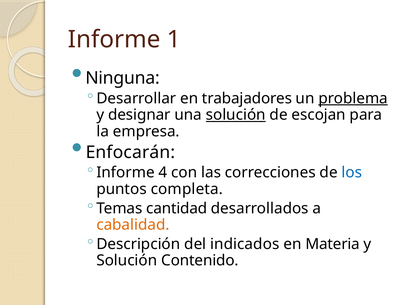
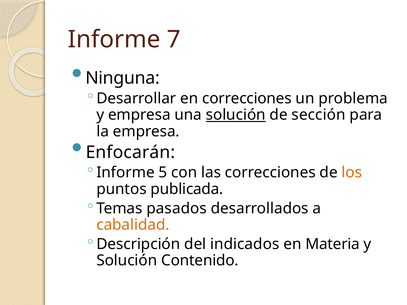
1: 1 -> 7 (174, 39)
en trabajadores: trabajadores -> correcciones (247, 98)
problema underline: present -> none (353, 98)
y designar: designar -> empresa (139, 115)
escojan: escojan -> sección (319, 115)
4: 4 -> 5 (163, 173)
los colour: blue -> orange (352, 173)
completa: completa -> publicada (187, 189)
cantidad: cantidad -> pasados (177, 208)
